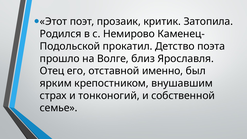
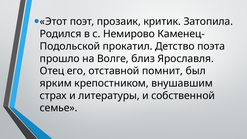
именно: именно -> помнит (162, 71)
тонконогий: тонконогий -> литературы (109, 96)
